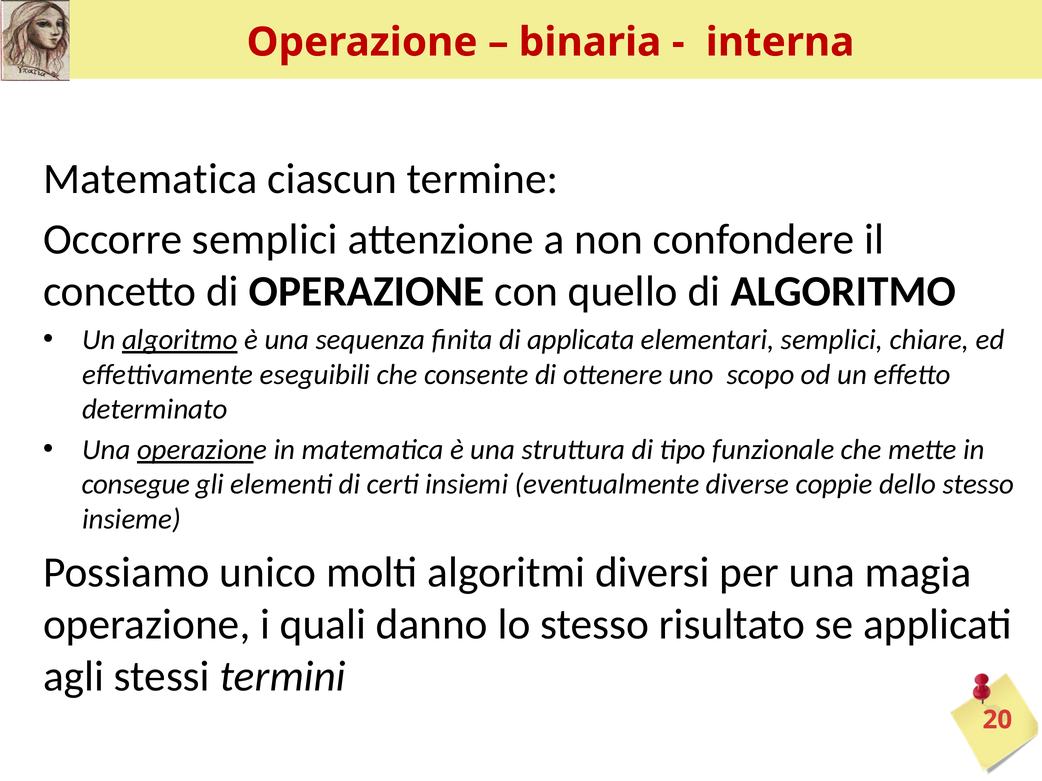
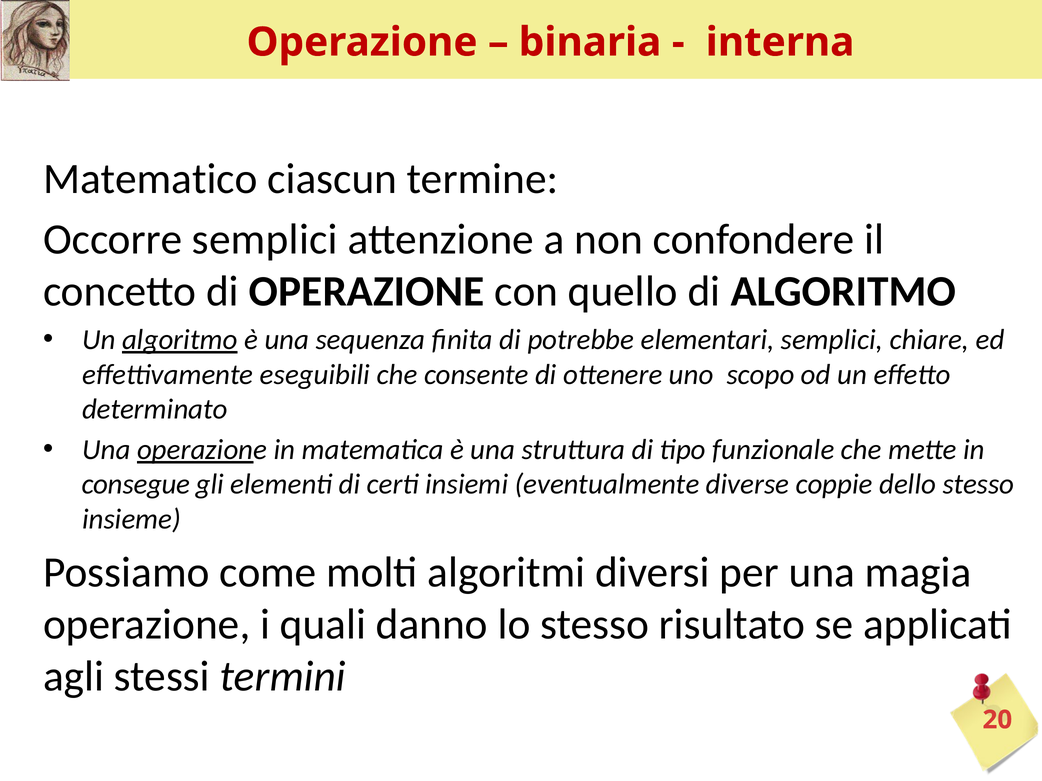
Matematica: Matematica -> Matematico (150, 179)
applicata: applicata -> potrebbe (581, 340)
unico: unico -> come (268, 573)
